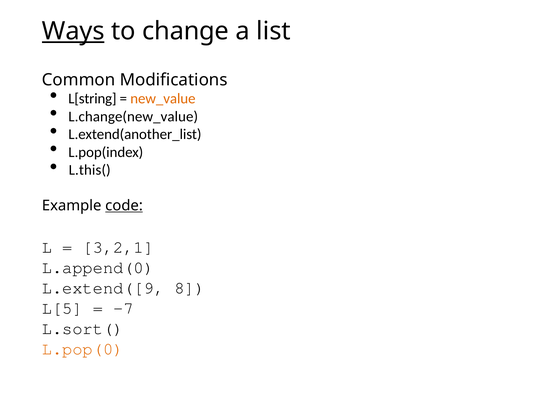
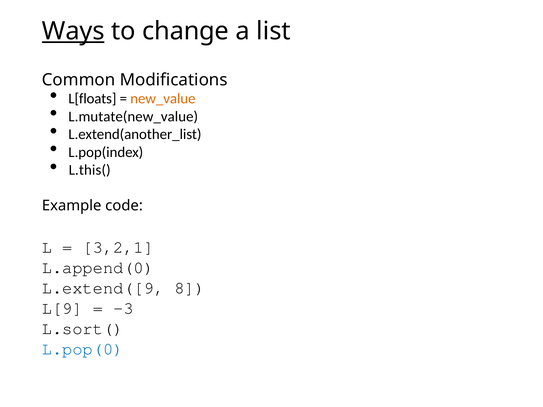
L[string: L[string -> L[floats (92, 99)
L.change(new_value: L.change(new_value -> L.mutate(new_value (133, 117)
code underline: present -> none (124, 206)
L[5: L[5 -> L[9 (62, 308)
-7: -7 -> -3 (123, 308)
L.pop(0 colour: orange -> blue (83, 349)
